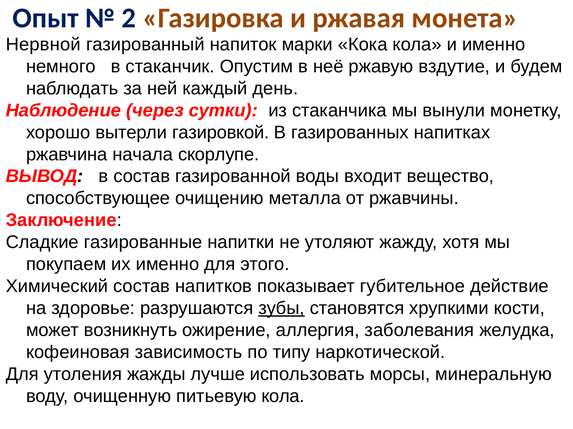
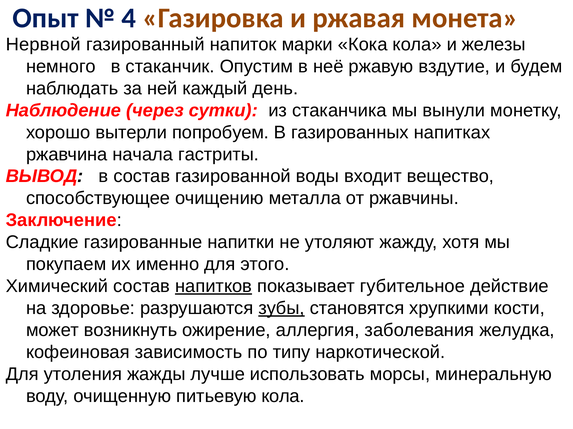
2: 2 -> 4 (129, 18)
и именно: именно -> железы (494, 44)
газировкой: газировкой -> попробуем (221, 133)
скорлупе: скорлупе -> гастриты (219, 155)
напитков underline: none -> present (214, 287)
